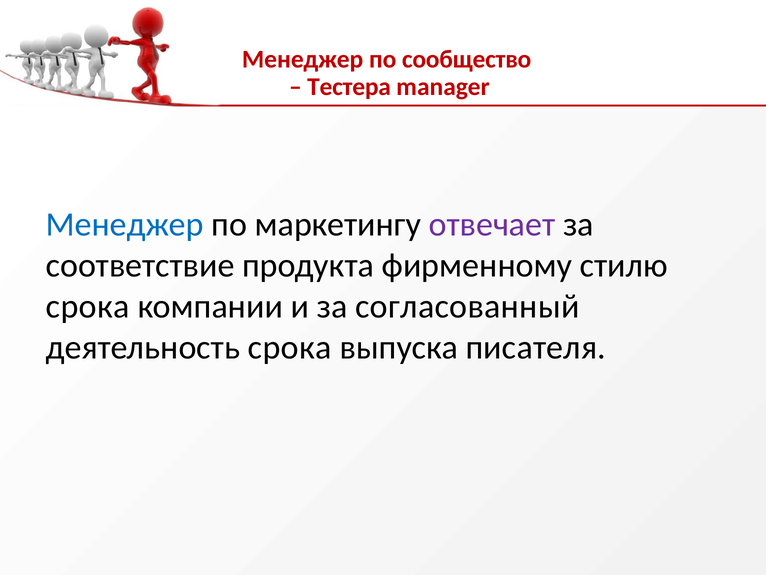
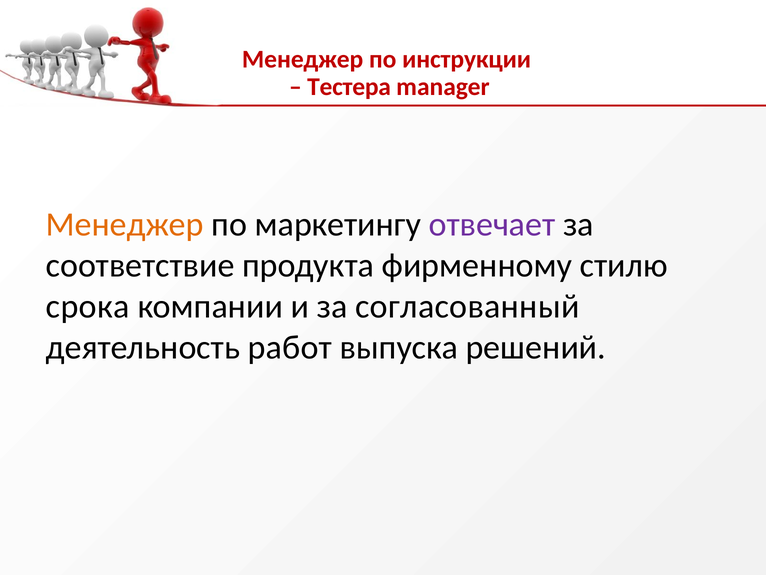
сообщество: сообщество -> инструкции (467, 59)
Менеджер colour: blue -> orange (125, 225)
деятельность срока: срока -> работ (290, 347)
писателя: писателя -> решений (536, 347)
